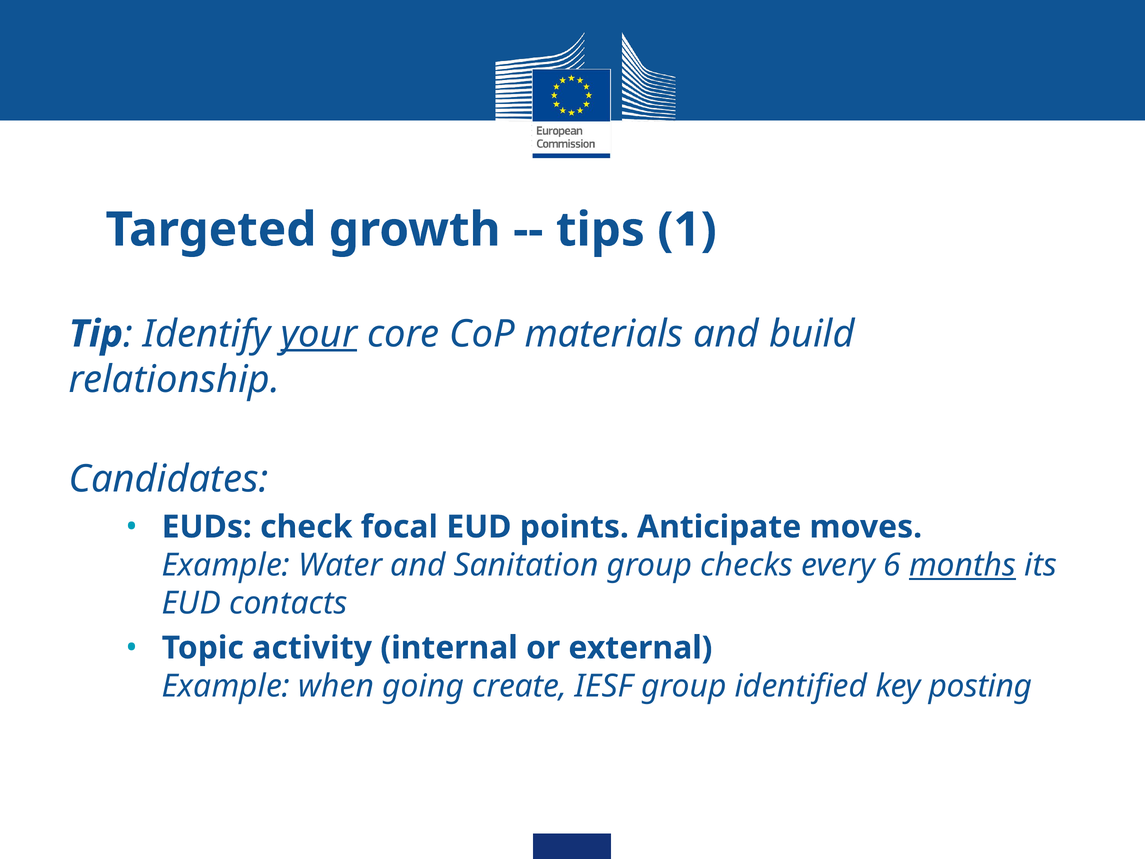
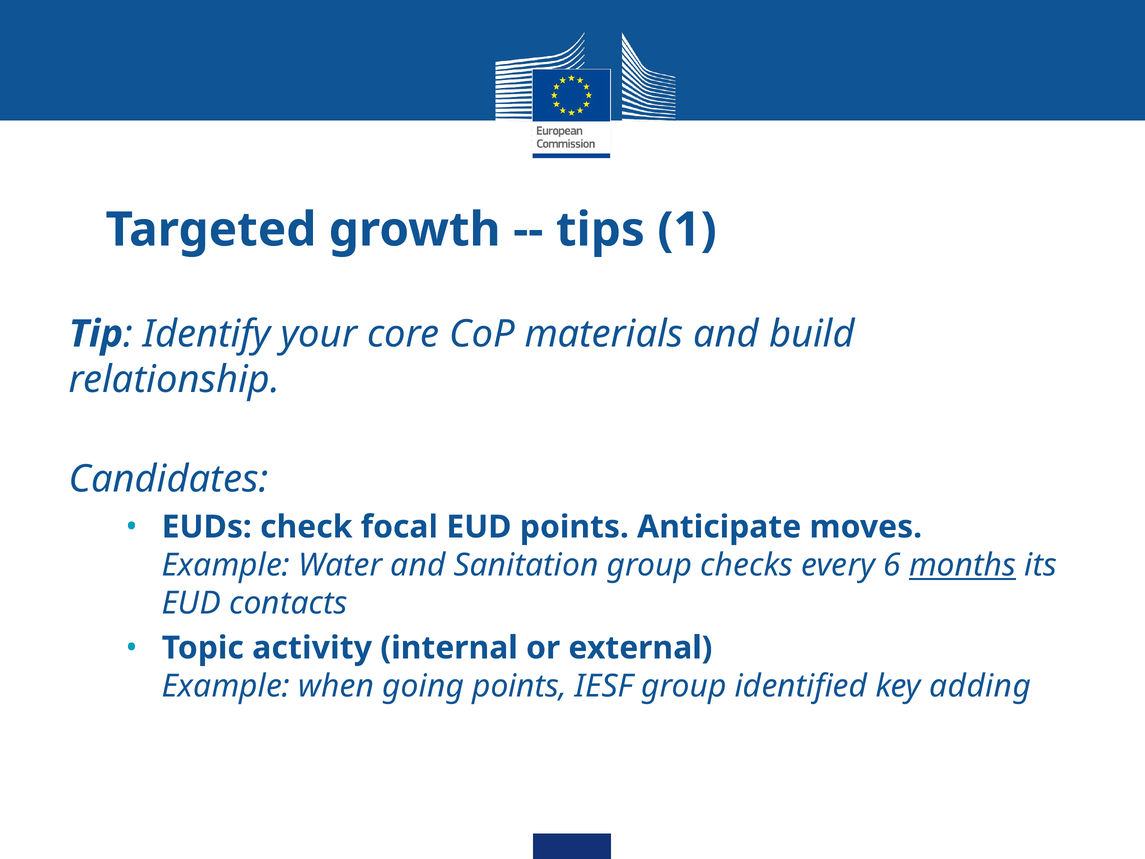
your underline: present -> none (319, 334)
going create: create -> points (520, 686)
posting: posting -> adding (980, 686)
